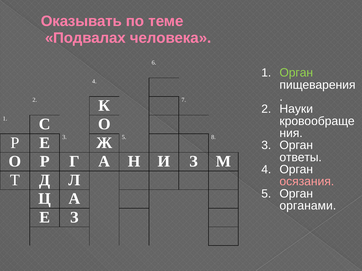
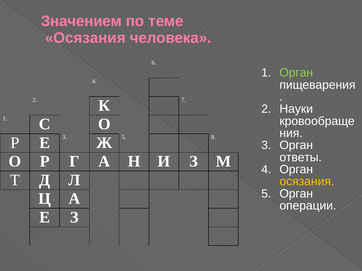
Оказывать: Оказывать -> Значением (81, 21)
Подвалах: Подвалах -> Осязания (85, 38)
осязания colour: pink -> yellow (307, 182)
органами: органами -> операции (308, 206)
